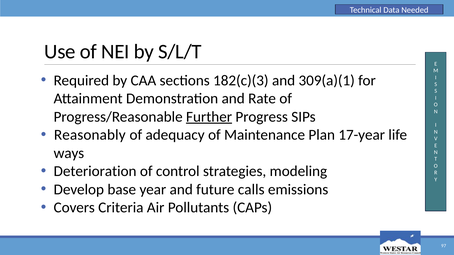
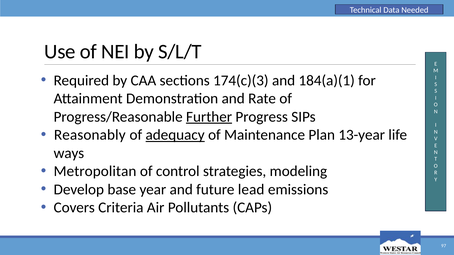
182(c)(3: 182(c)(3 -> 174(c)(3 (241, 81)
309(a)(1: 309(a)(1 -> 184(a)(1 (327, 81)
adequacy underline: none -> present (175, 135)
17-year: 17-year -> 13-year (362, 135)
Deterioration: Deterioration -> Metropolitan (95, 171)
calls: calls -> lead (251, 190)
